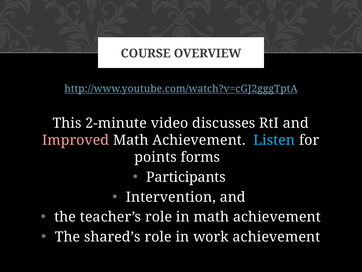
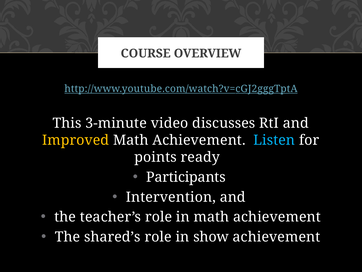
2-minute: 2-minute -> 3-minute (116, 123)
Improved colour: pink -> yellow (76, 140)
forms: forms -> ready (200, 157)
work: work -> show (211, 237)
